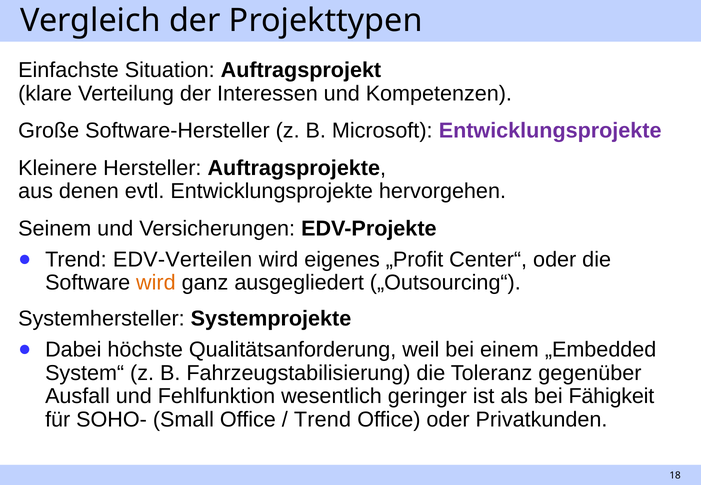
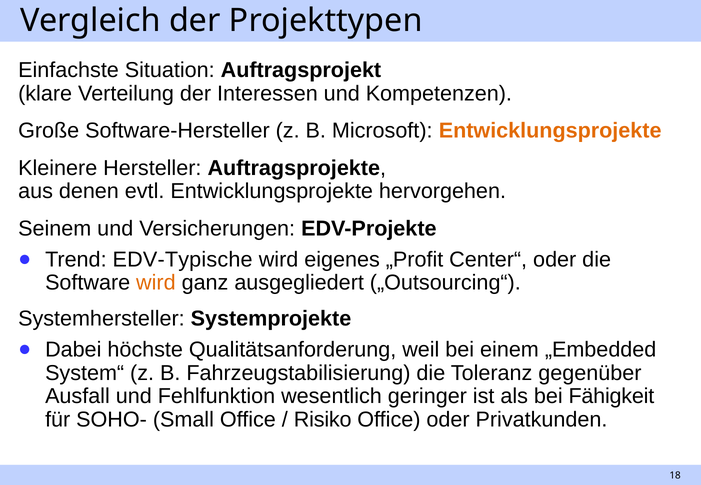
Entwicklungsprojekte colour: purple -> orange (550, 131)
EDV-Verteilen: EDV-Verteilen -> EDV-Typische (183, 260)
Trend: Trend -> Risiko (323, 420)
